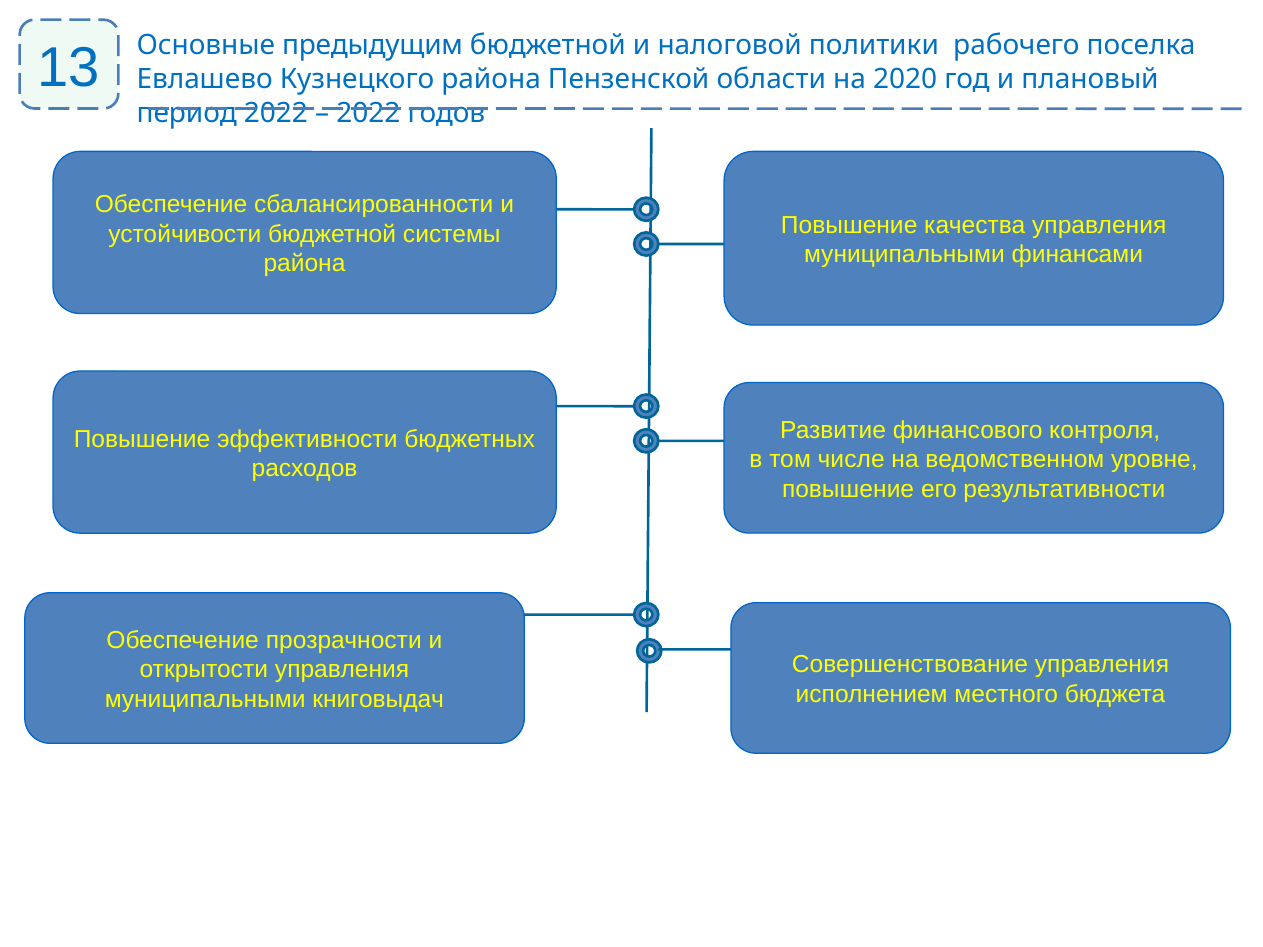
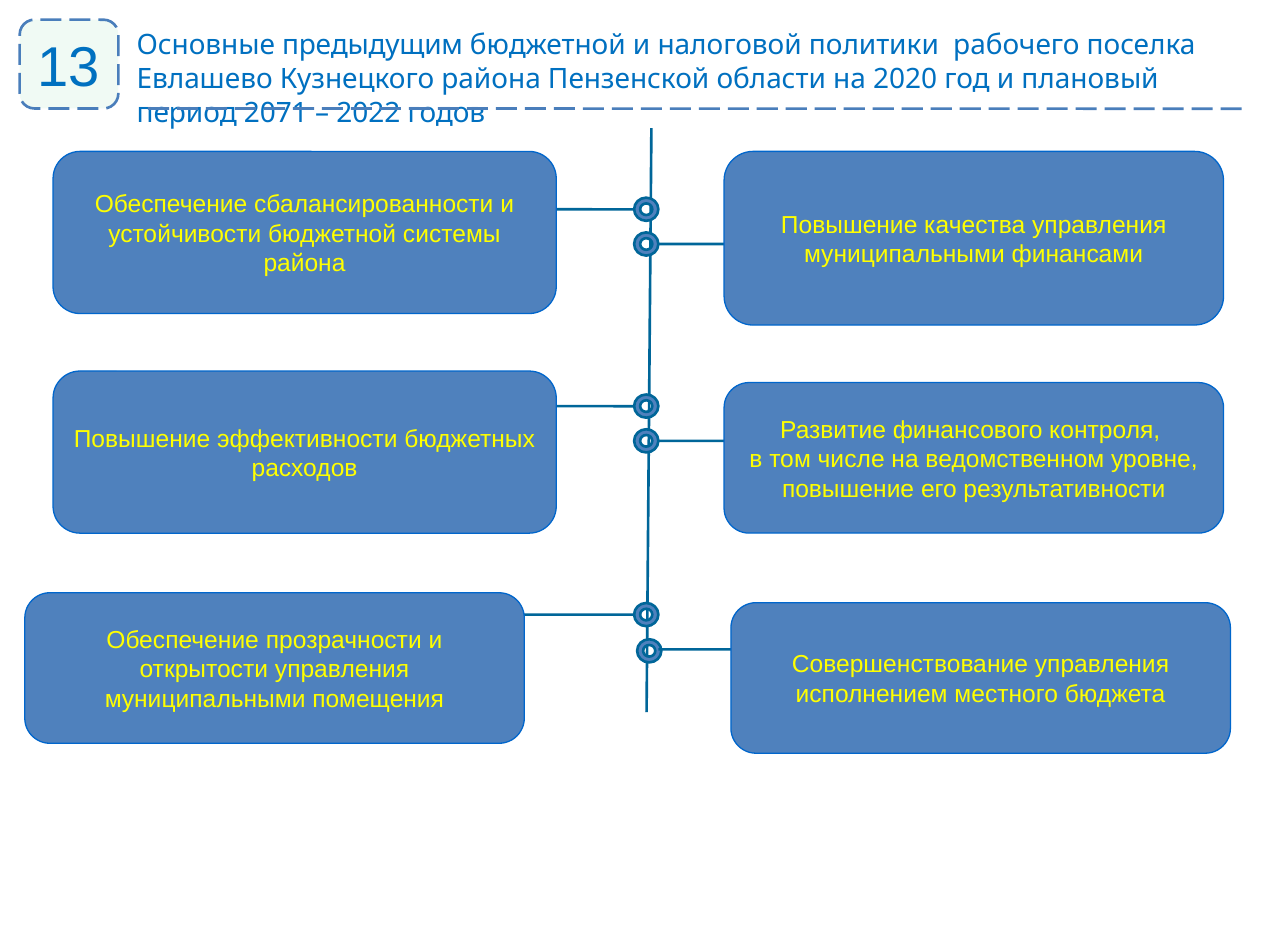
период 2022: 2022 -> 2071 (276, 113)
книговыдач: книговыдач -> помещения (378, 699)
